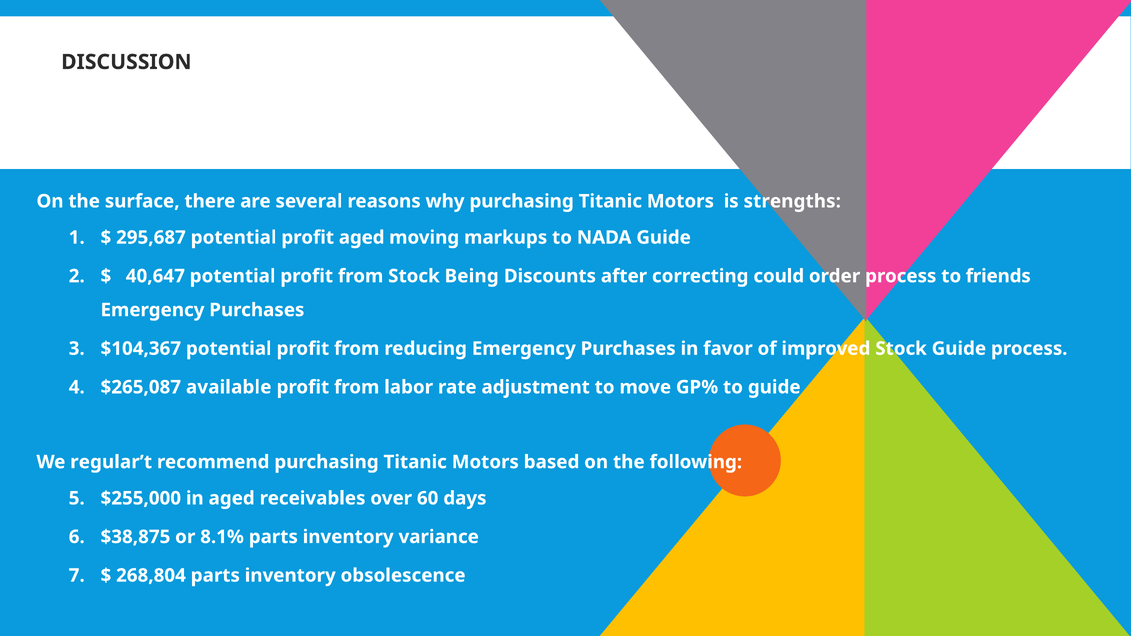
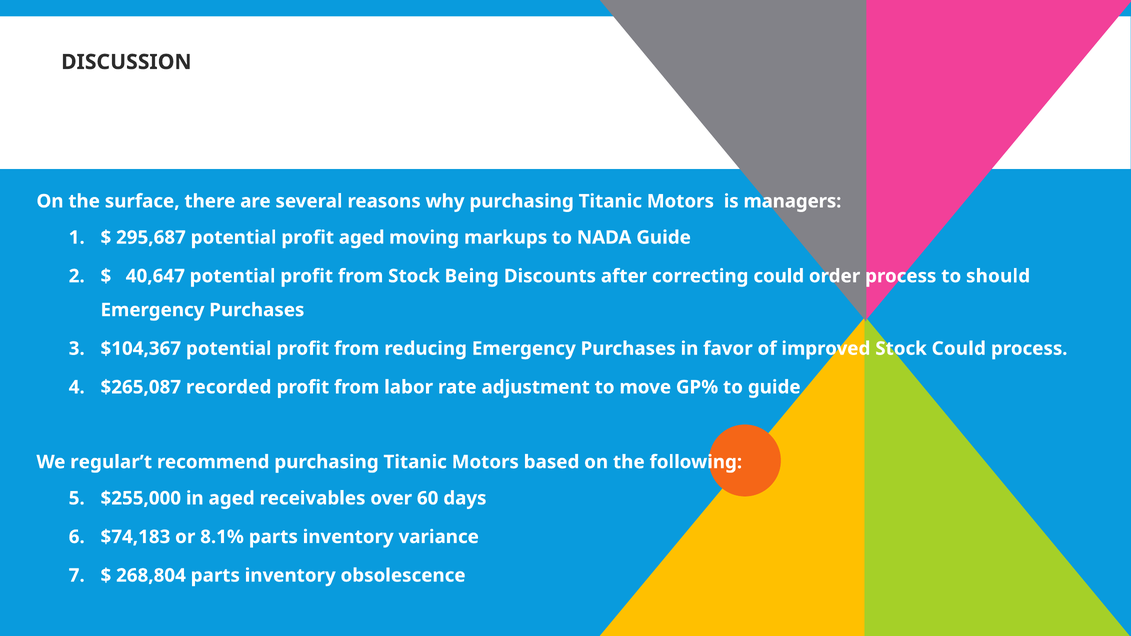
strengths: strengths -> managers (792, 201)
friends: friends -> should (998, 276)
Stock Guide: Guide -> Could (959, 349)
available: available -> recorded (229, 387)
$38,875: $38,875 -> $74,183 (135, 537)
